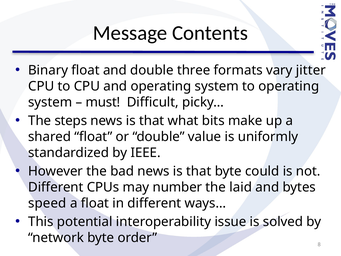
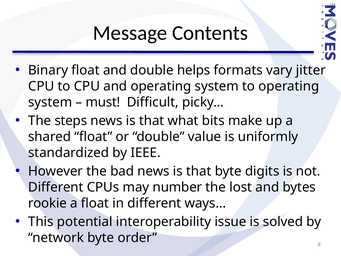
three: three -> helps (194, 70)
could: could -> digits (262, 171)
laid: laid -> lost (241, 187)
speed: speed -> rookie (47, 203)
